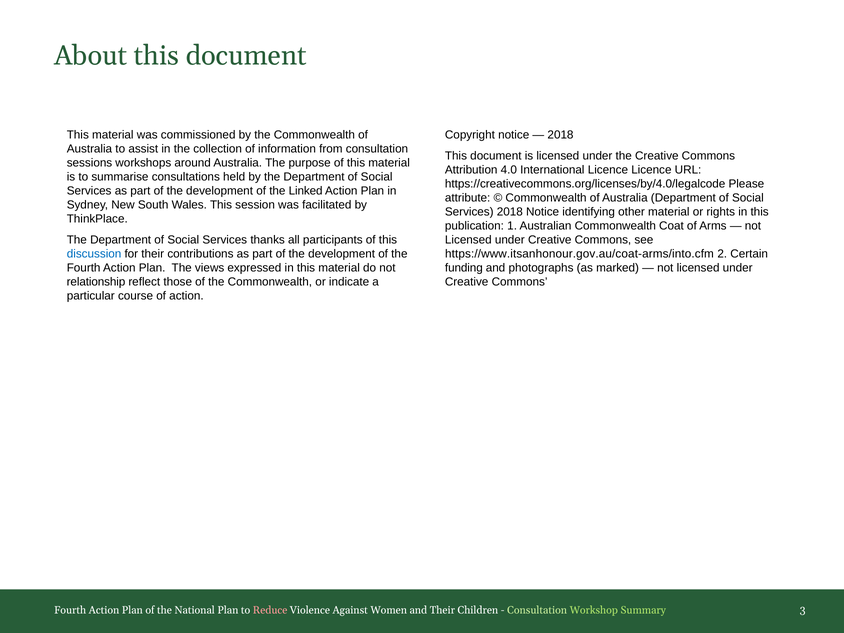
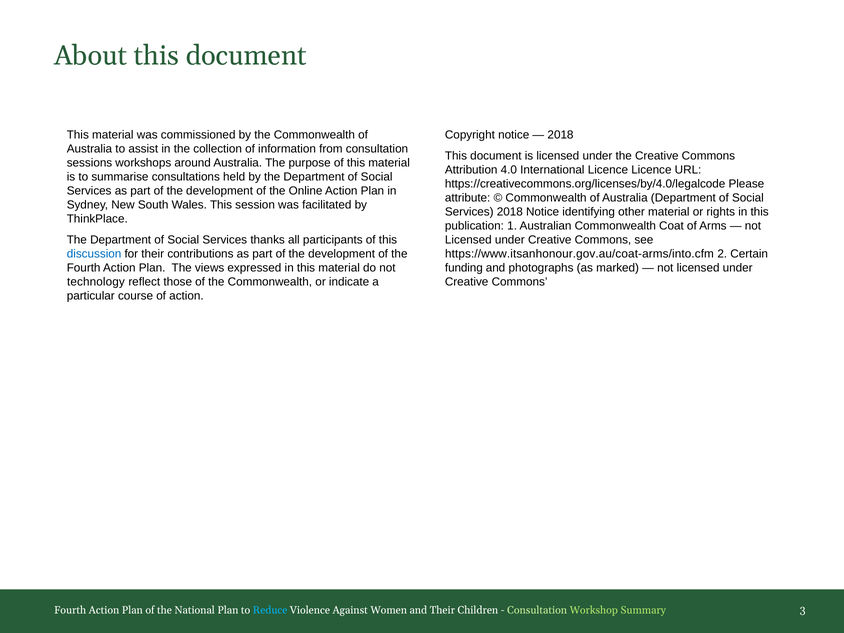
Linked: Linked -> Online (306, 191)
relationship: relationship -> technology (96, 282)
Reduce colour: pink -> light blue (270, 610)
